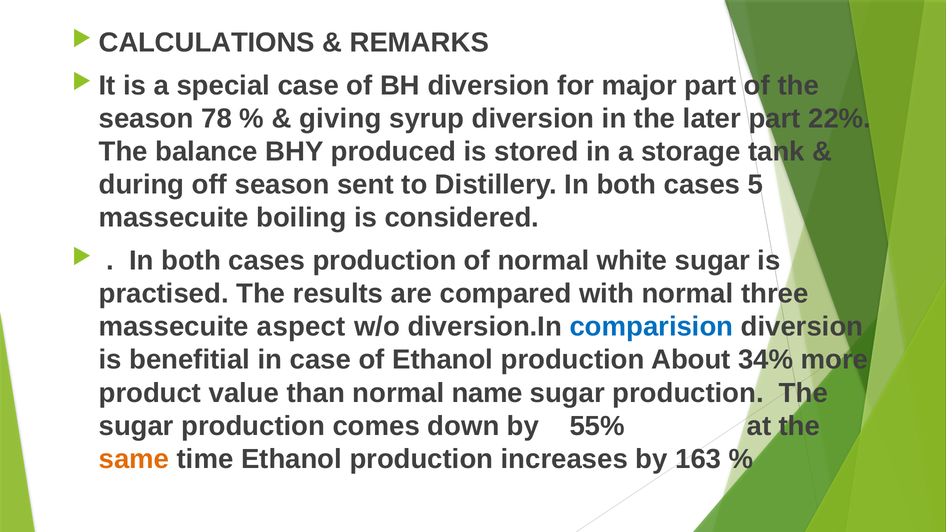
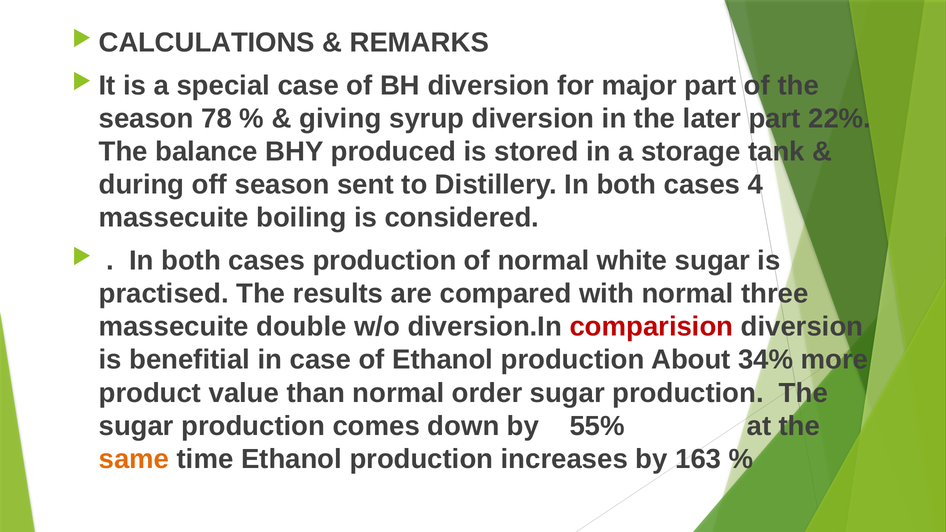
5: 5 -> 4 (756, 185)
aspect: aspect -> double (301, 327)
comparision colour: blue -> red (651, 327)
name: name -> order (487, 393)
